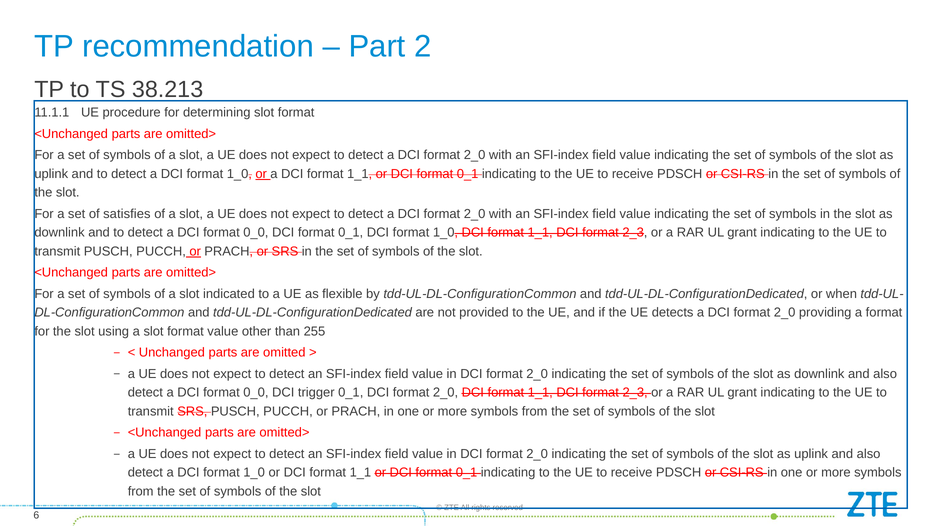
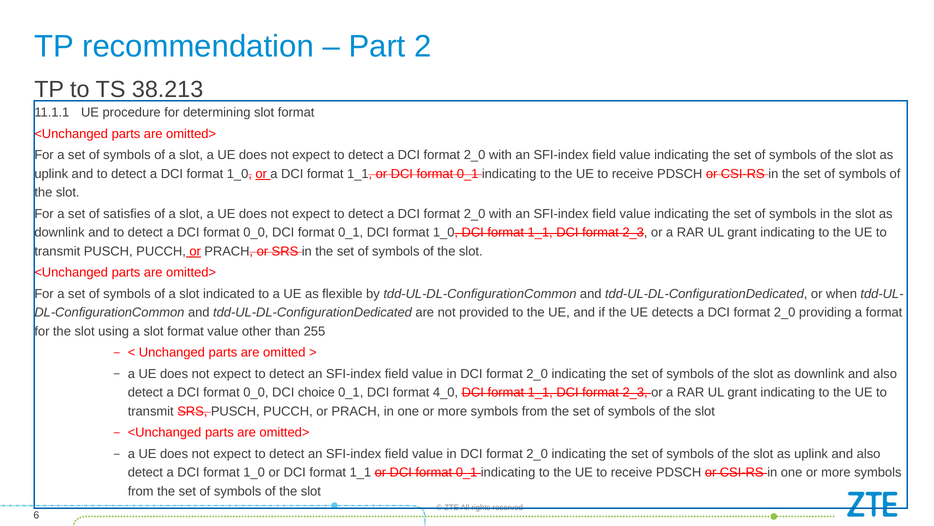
trigger: trigger -> choice (316, 392)
0_1 DCI format 2_0: 2_0 -> 4_0 (446, 392)
